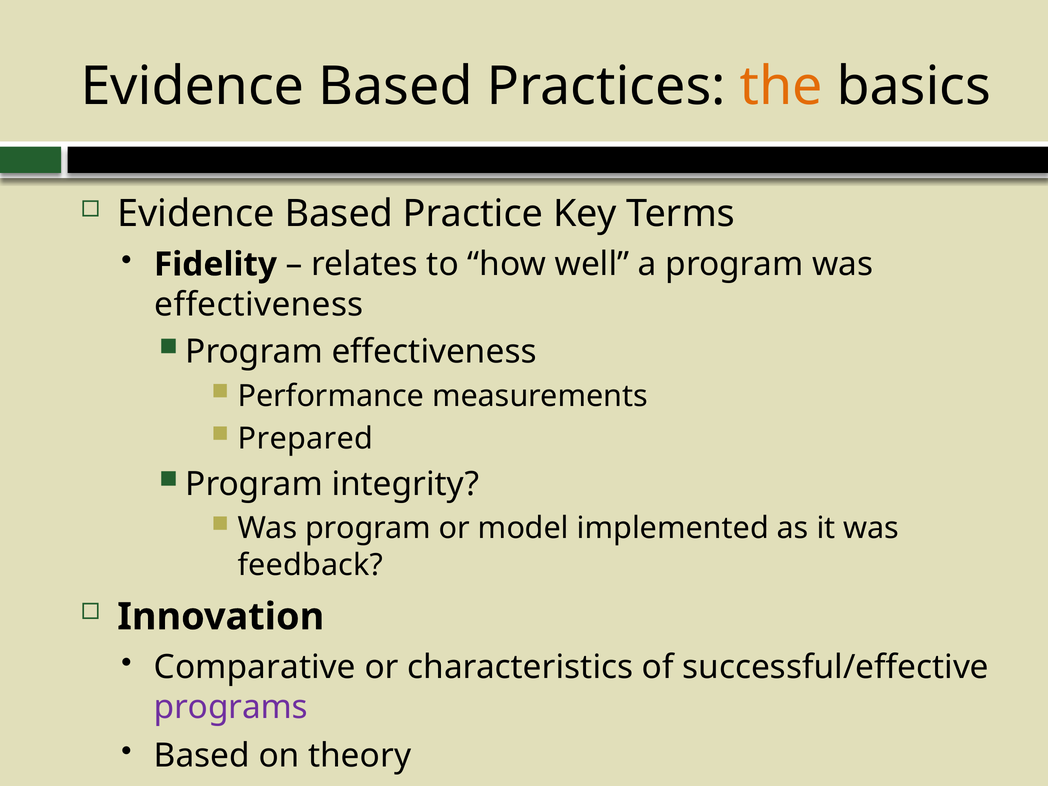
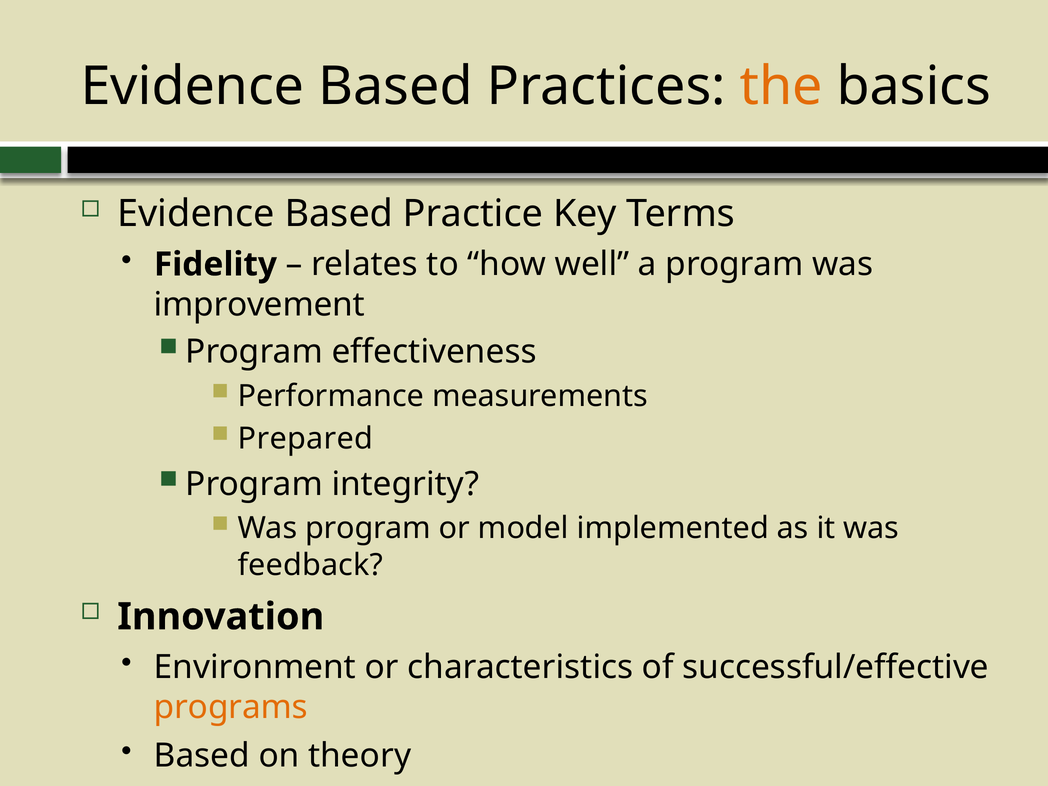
effectiveness: effectiveness -> improvement (259, 305)
Comparative: Comparative -> Environment (255, 667)
programs colour: purple -> orange (231, 707)
